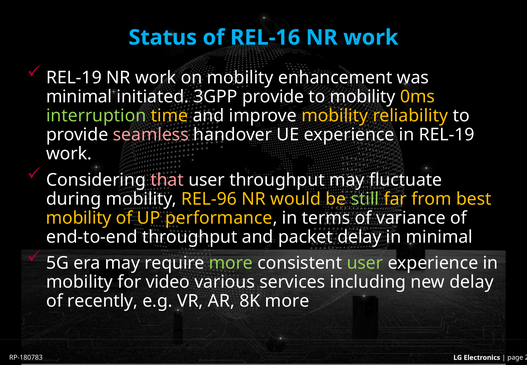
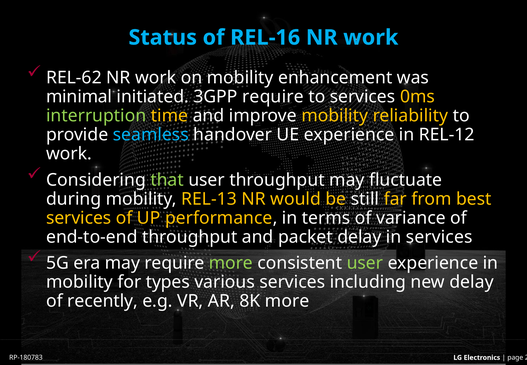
REL-19: REL-19 -> REL-62 (74, 78)
3GPP provide: provide -> require (273, 97)
to mobility: mobility -> services (363, 97)
seamless colour: pink -> light blue (151, 135)
in REL-19: REL-19 -> REL-12 (447, 135)
that colour: pink -> light green (167, 180)
REL-96: REL-96 -> REL-13 (209, 199)
still colour: light green -> white (365, 199)
mobility: mobility -> services (79, 218)
in minimal: minimal -> services (439, 237)
video: video -> types (168, 282)
